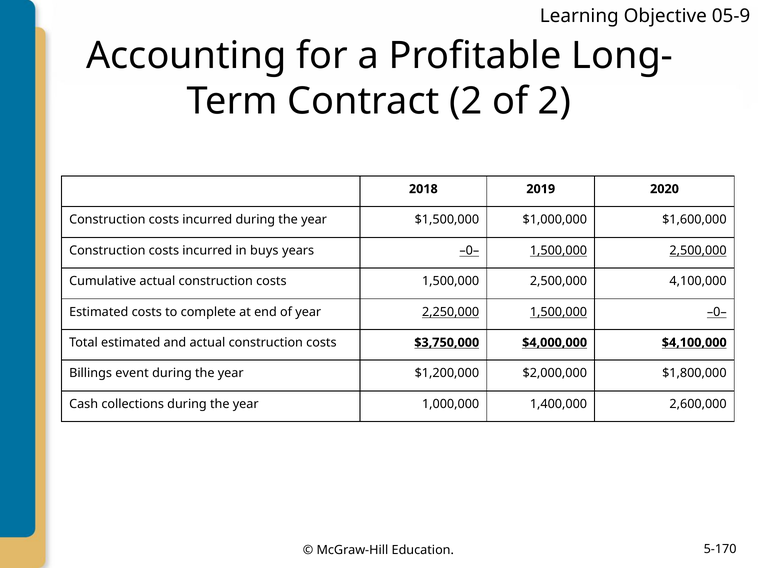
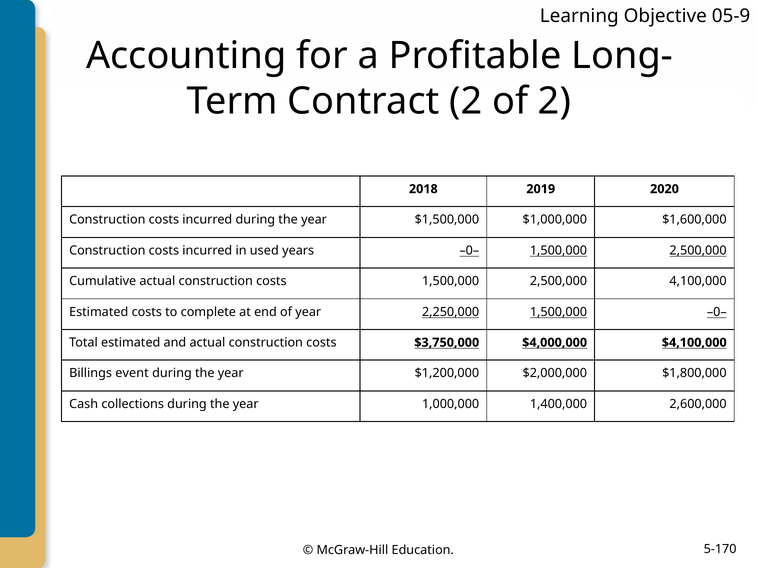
buys: buys -> used (264, 251)
